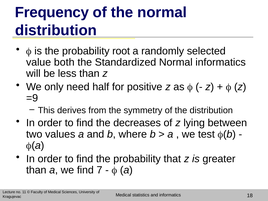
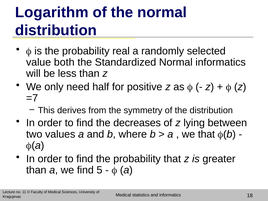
Frequency: Frequency -> Logarithm (52, 12)
root: root -> real (121, 51)
=9: =9 -> =7 (32, 98)
we test: test -> that (206, 134)
7: 7 -> 5 (99, 170)
